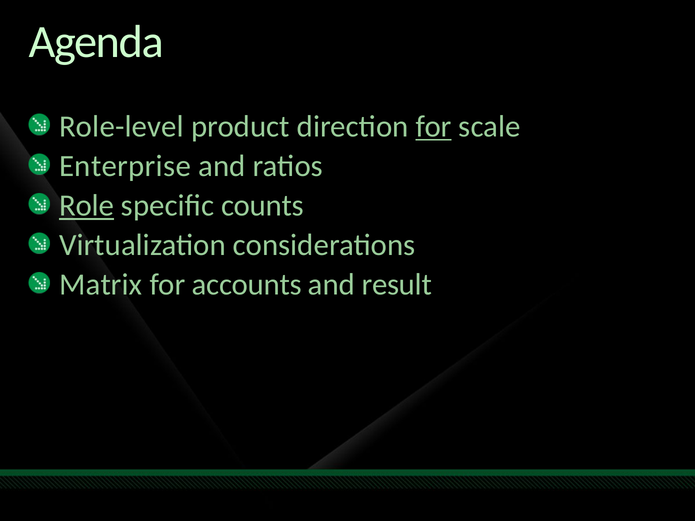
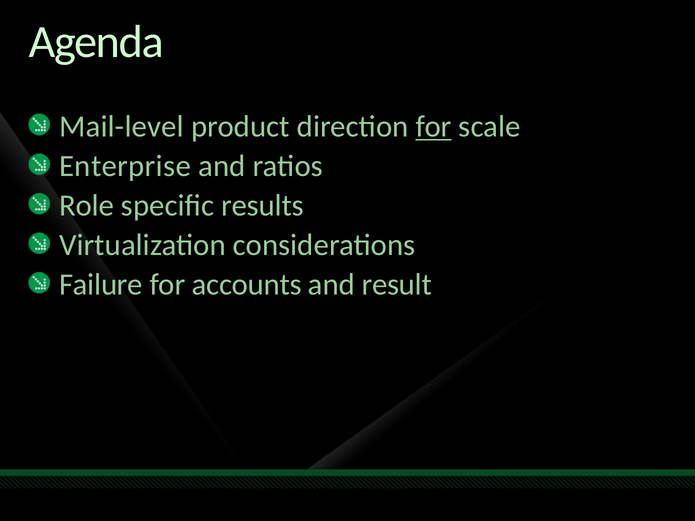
Role-level: Role-level -> Mail-level (122, 127)
Role underline: present -> none (87, 206)
counts: counts -> results (263, 206)
Matrix: Matrix -> Failure (101, 285)
